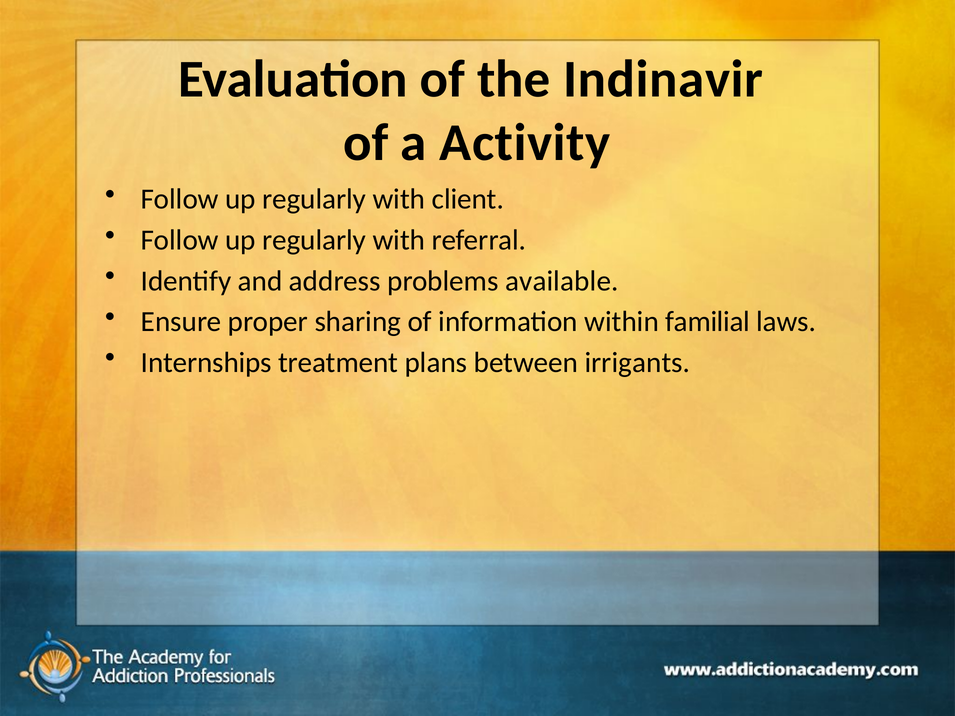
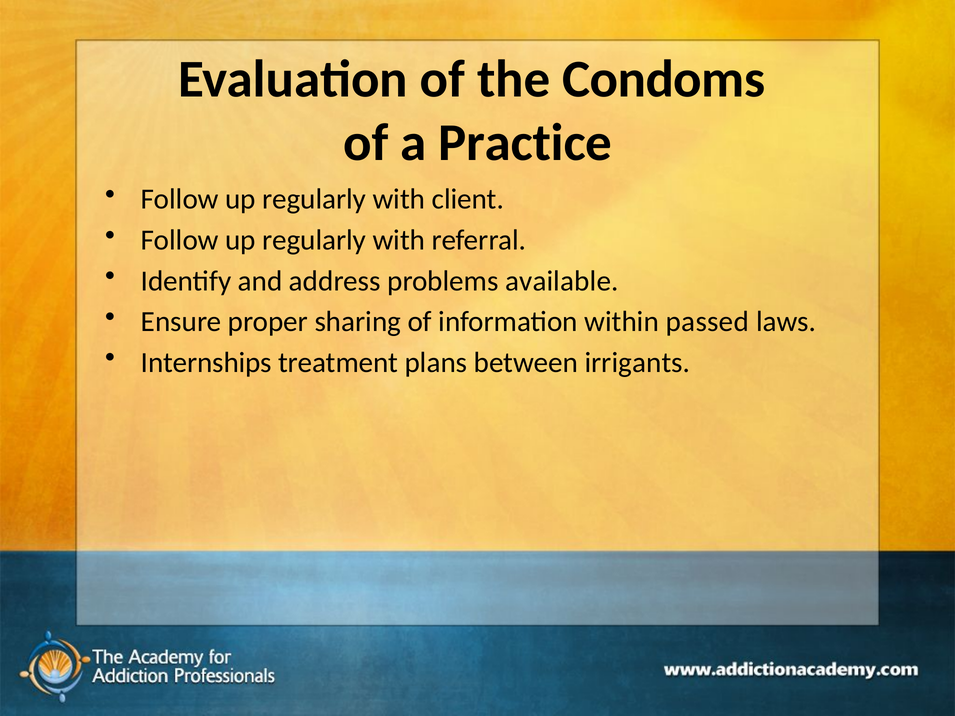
Indinavir: Indinavir -> Condoms (664, 79)
Activity: Activity -> Practice (525, 143)
familial: familial -> passed (707, 322)
